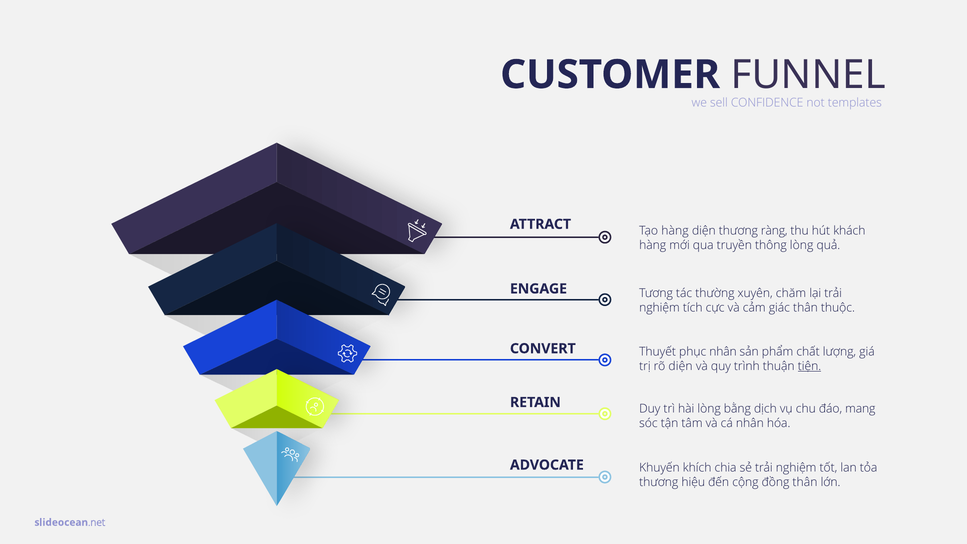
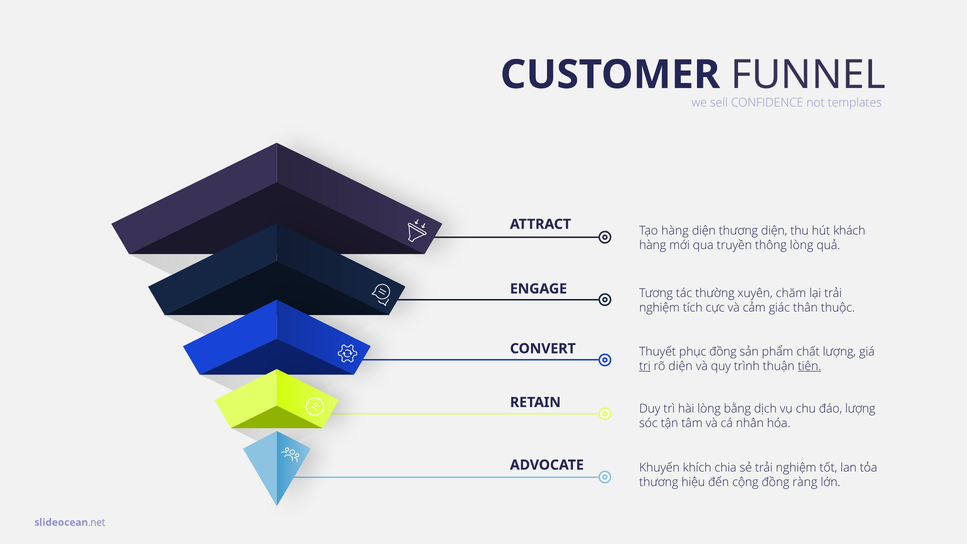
thương ràng: ràng -> diện (774, 231)
phục nhân: nhân -> đồng (723, 352)
trị underline: none -> present (645, 366)
đáo mang: mang -> lượng (860, 409)
đồng thân: thân -> ràng (805, 482)
